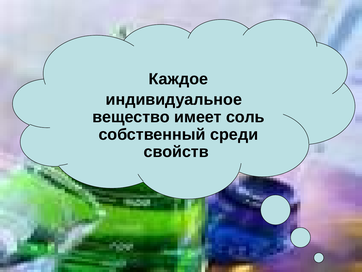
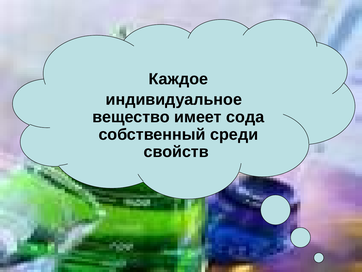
соль: соль -> сода (245, 117)
